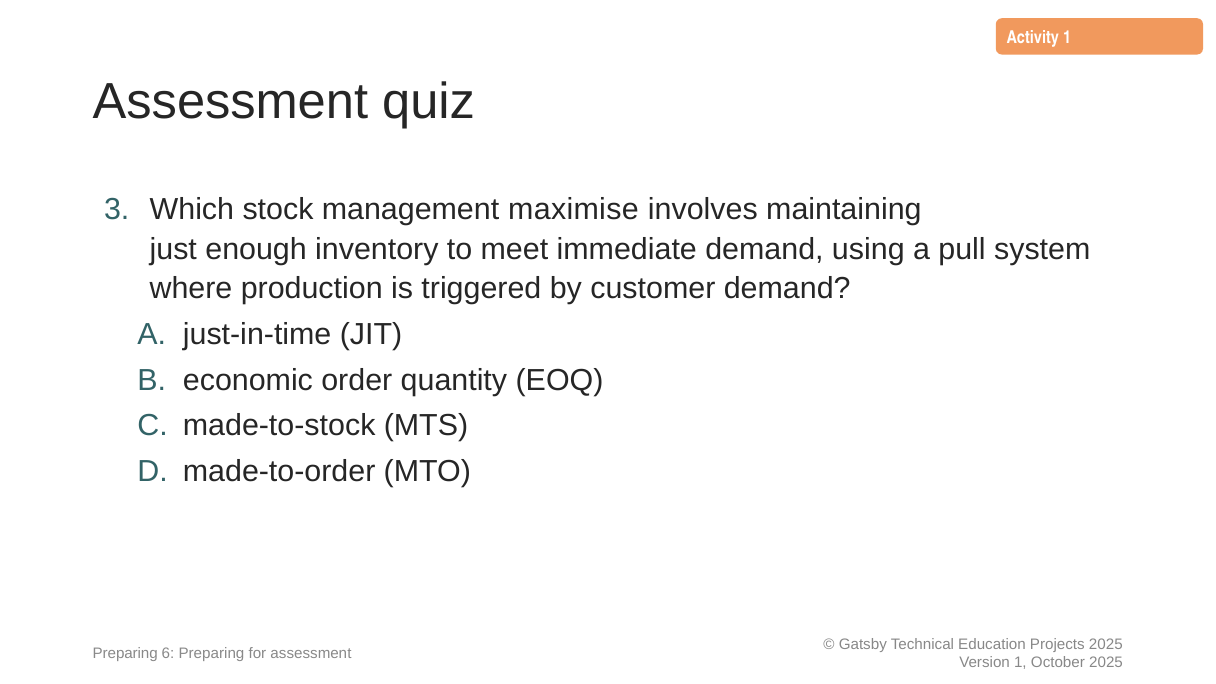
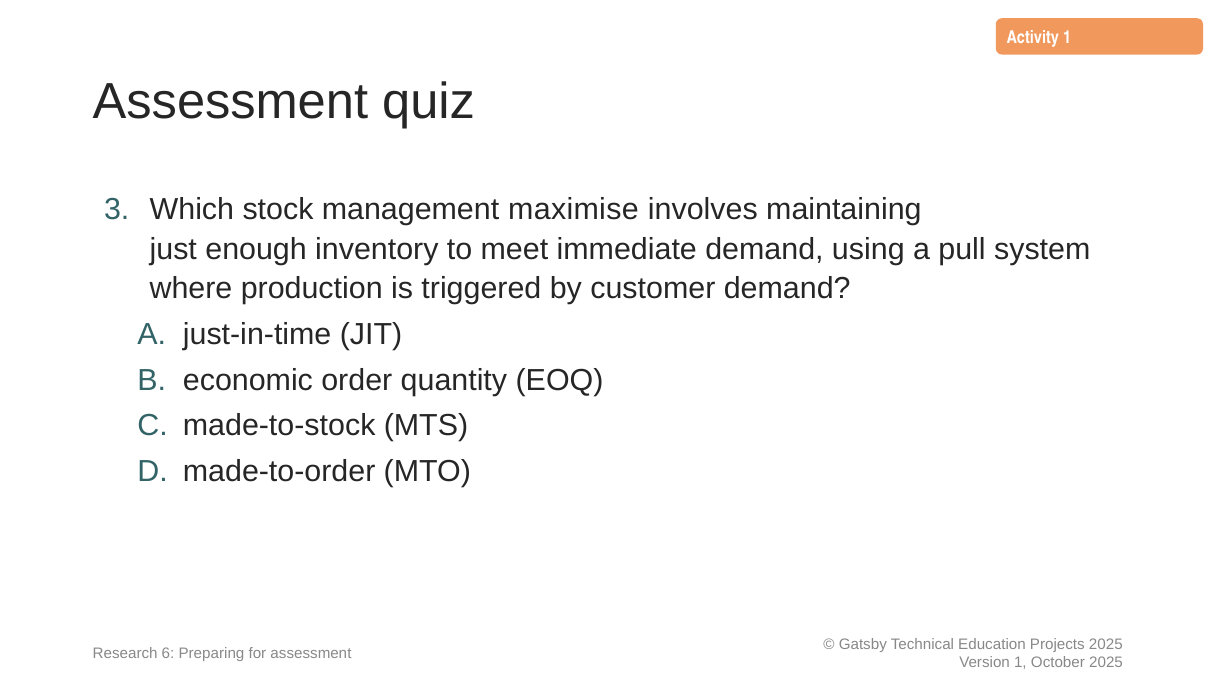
Preparing: Preparing -> Research (125, 654)
